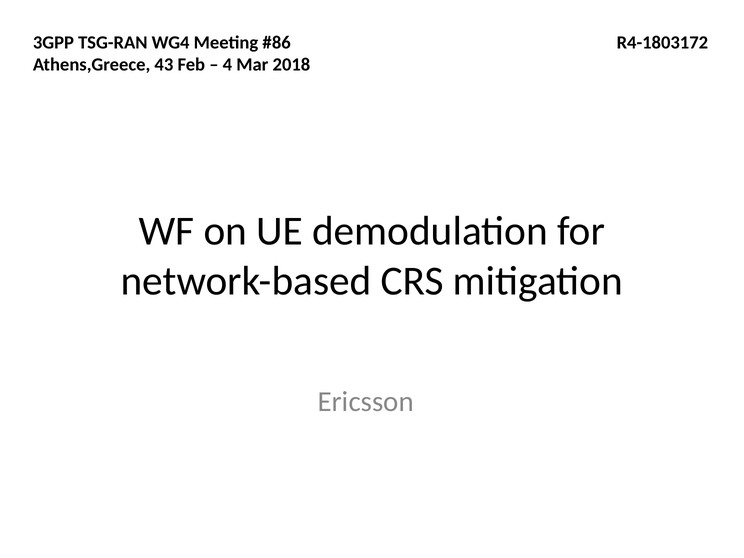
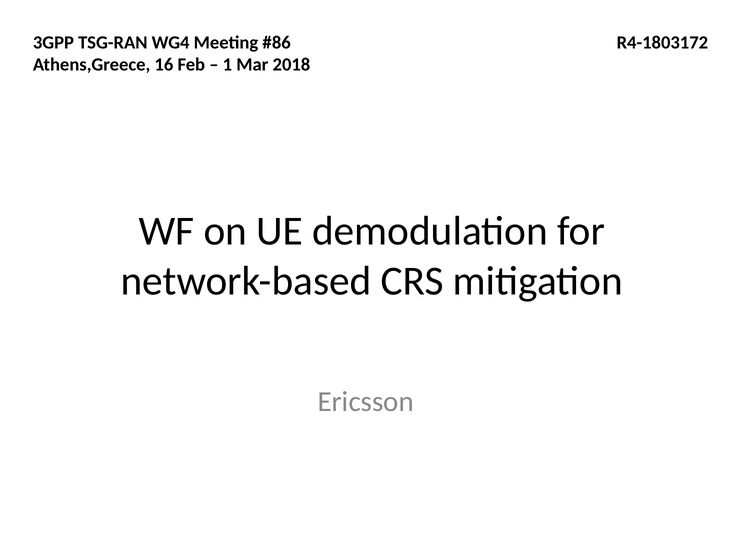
43: 43 -> 16 (164, 65)
4: 4 -> 1 (227, 65)
